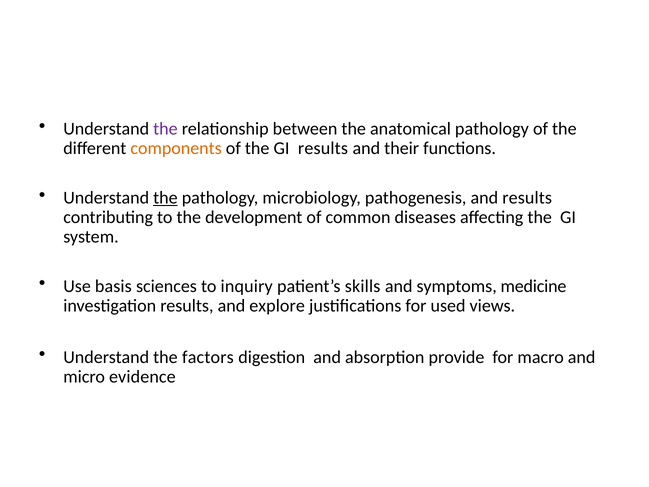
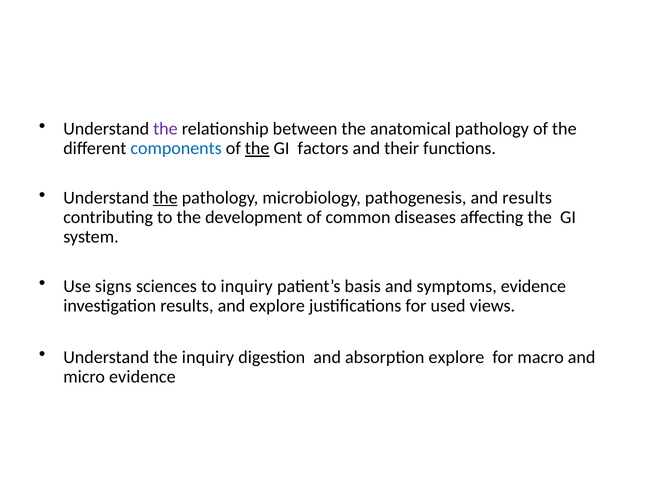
components colour: orange -> blue (176, 148)
the underline: none -> present (257, 148)
GI results: results -> factors (323, 148)
basis: basis -> signs (113, 286)
skills: skills -> basis (363, 286)
symptoms medicine: medicine -> evidence (533, 286)
the factors: factors -> inquiry (208, 357)
absorption provide: provide -> explore (456, 357)
